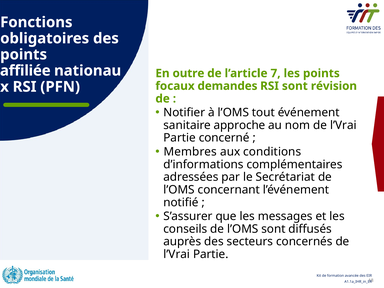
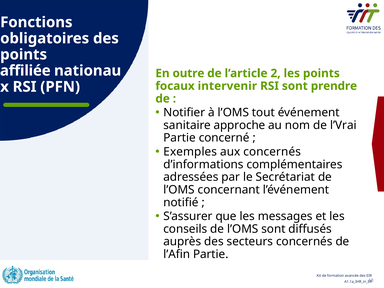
7: 7 -> 2 (276, 73)
demandes: demandes -> intervenir (227, 86)
révision: révision -> prendre (334, 86)
Membres: Membres -> Exemples (190, 152)
aux conditions: conditions -> concernés (272, 152)
l’Vrai: l’Vrai -> l’Afin (177, 254)
